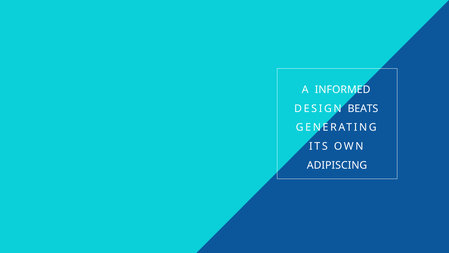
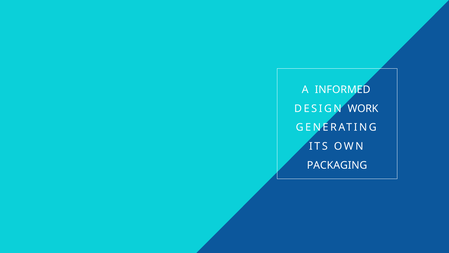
BEATS: BEATS -> WORK (363, 108)
ADIPISCING: ADIPISCING -> PACKAGING (337, 165)
